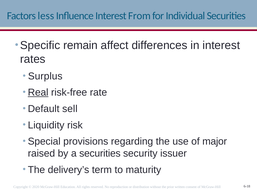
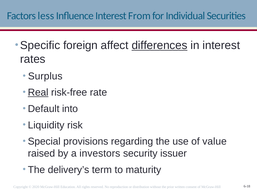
remain: remain -> foreign (80, 45)
differences underline: none -> present (159, 45)
sell: sell -> into (70, 109)
major: major -> value (215, 141)
a securities: securities -> investors (100, 153)
